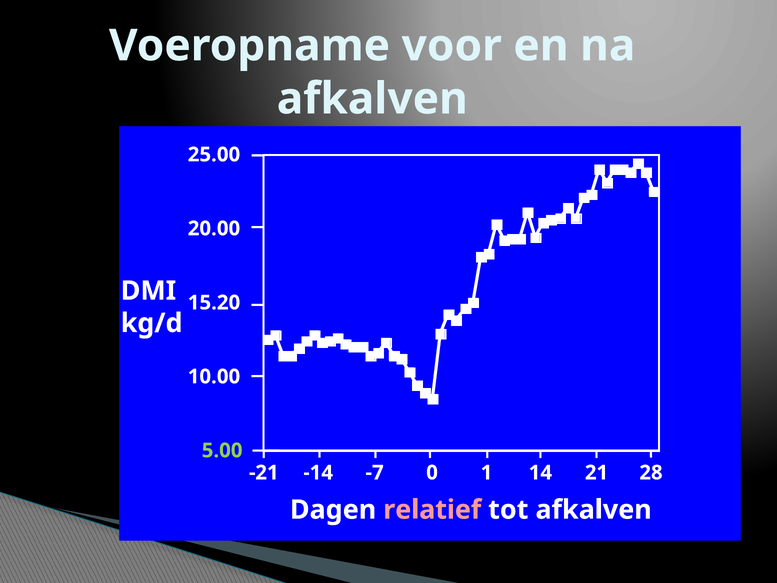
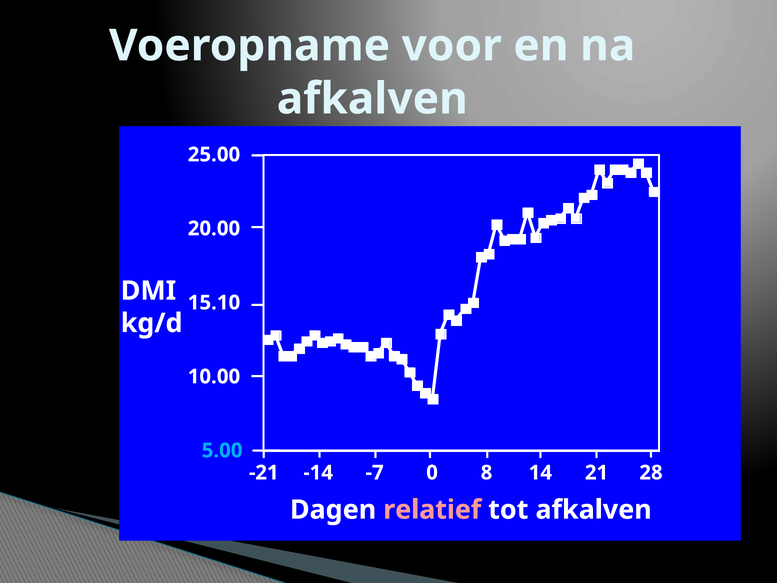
15.20: 15.20 -> 15.10 (214, 303)
5.00 colour: light green -> light blue (222, 450)
1: 1 -> 8 (487, 472)
